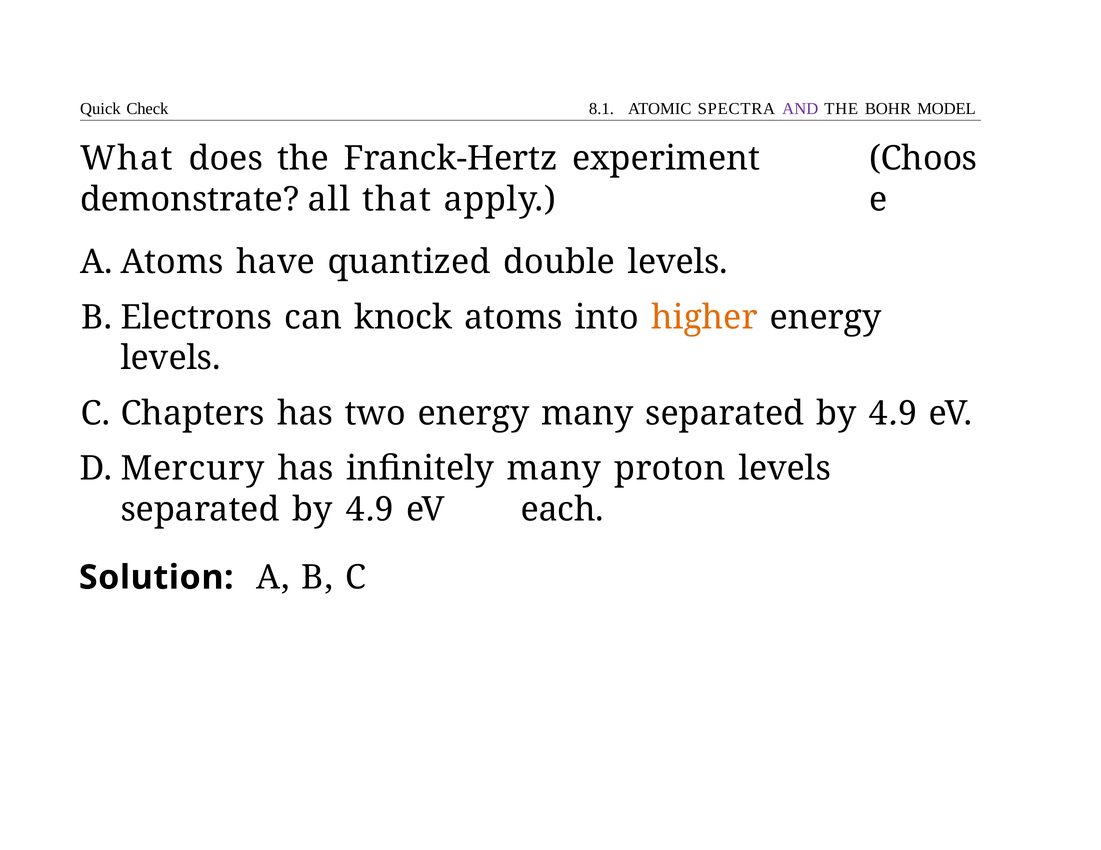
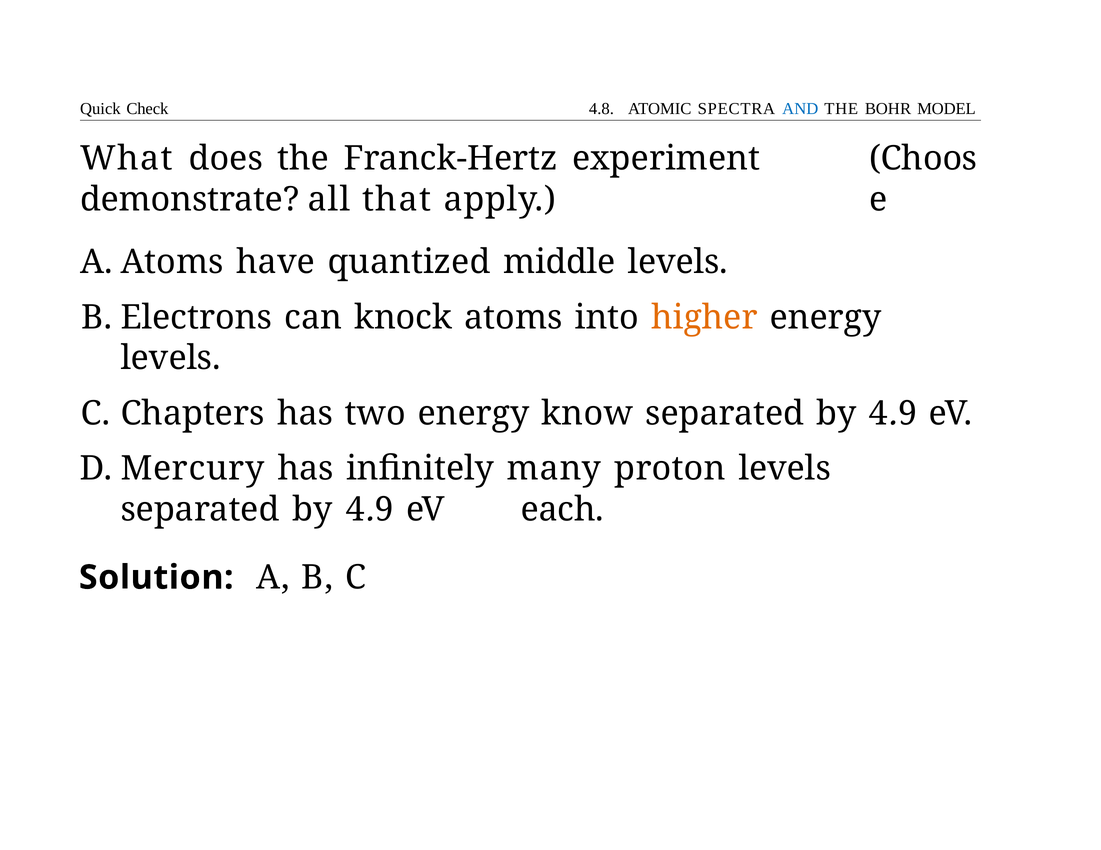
8.1: 8.1 -> 4.8 (601, 109)
AND colour: purple -> blue (800, 109)
double: double -> middle (559, 262)
energy many: many -> know (587, 414)
